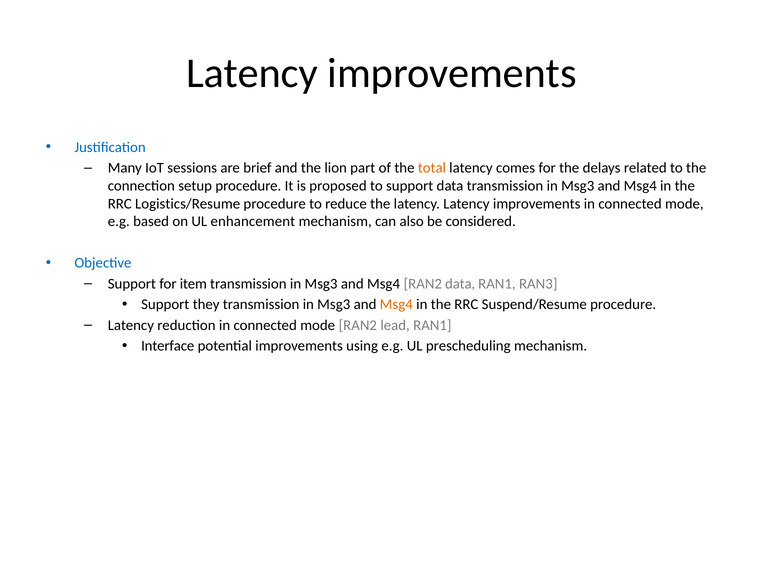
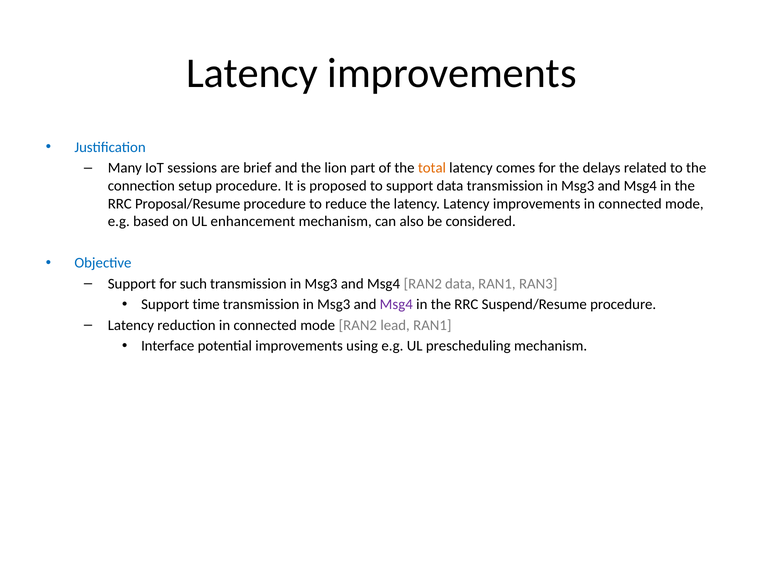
Logistics/Resume: Logistics/Resume -> Proposal/Resume (188, 204)
item: item -> such (193, 284)
they: they -> time (206, 305)
Msg4 colour: orange -> purple (396, 305)
